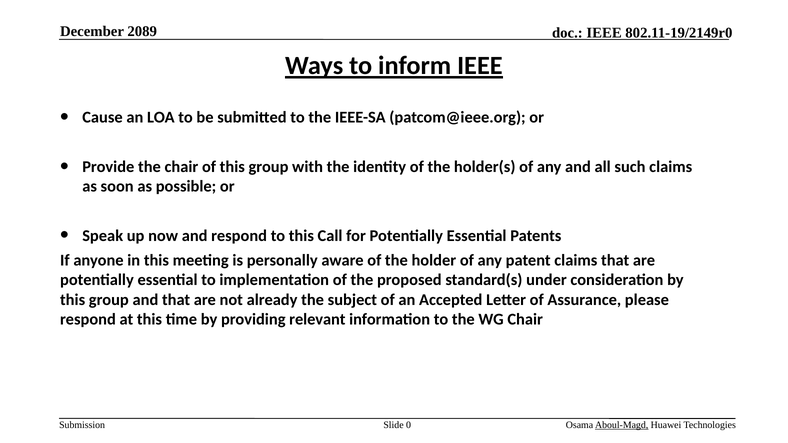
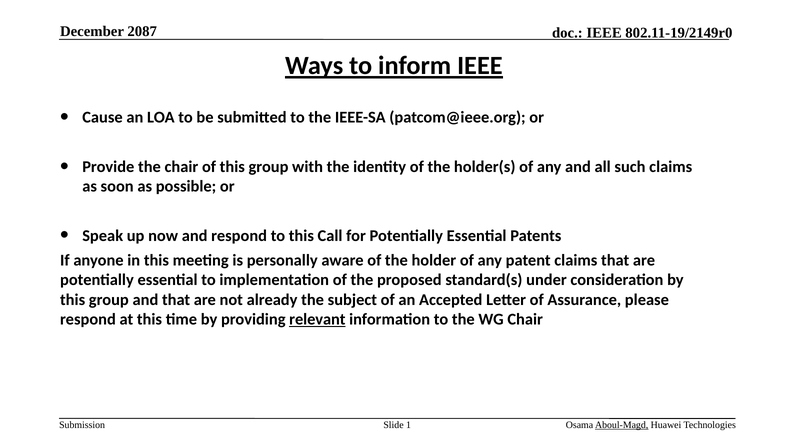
2089: 2089 -> 2087 (142, 31)
relevant underline: none -> present (317, 320)
0: 0 -> 1 (409, 425)
